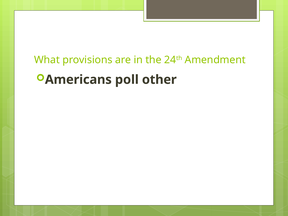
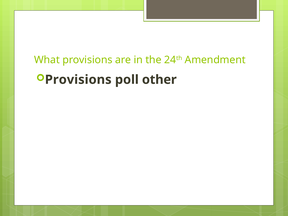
Americans: Americans -> Provisions (78, 80)
